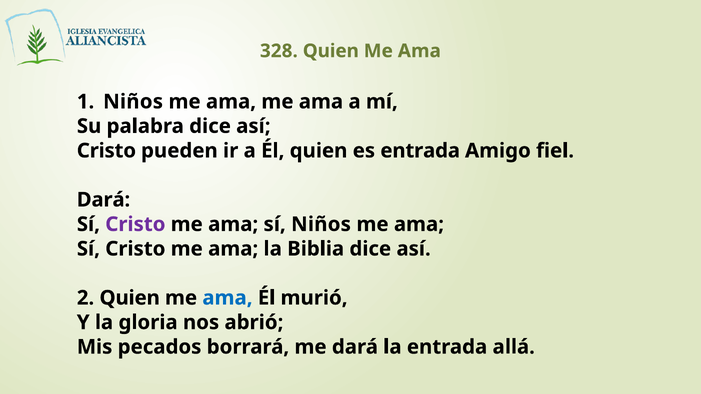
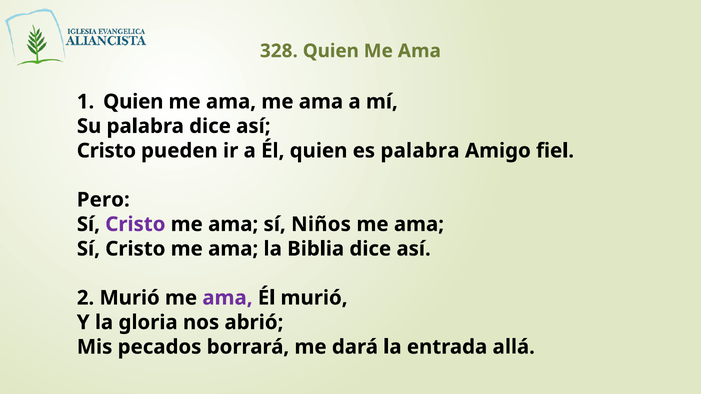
Niños: Niños -> Quien (133, 102)
es entrada: entrada -> palabra (420, 151)
Dará: Dará -> Pero (103, 200)
2 Quien: Quien -> Murió (130, 298)
ama colour: blue -> purple (227, 298)
